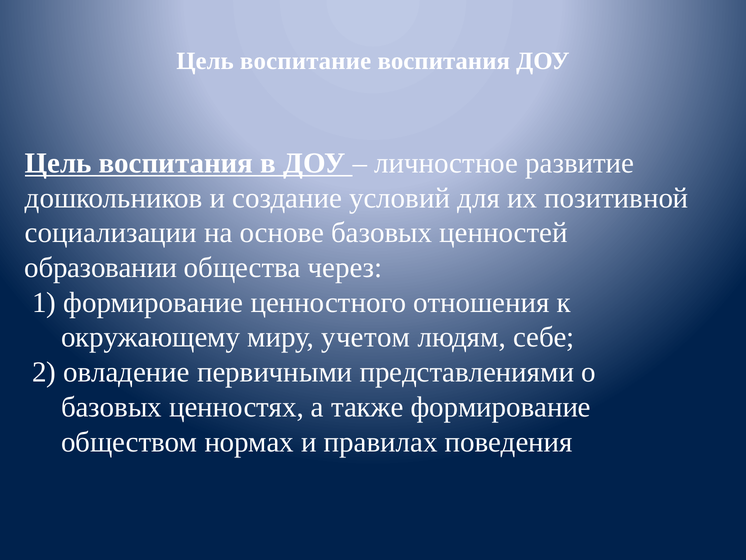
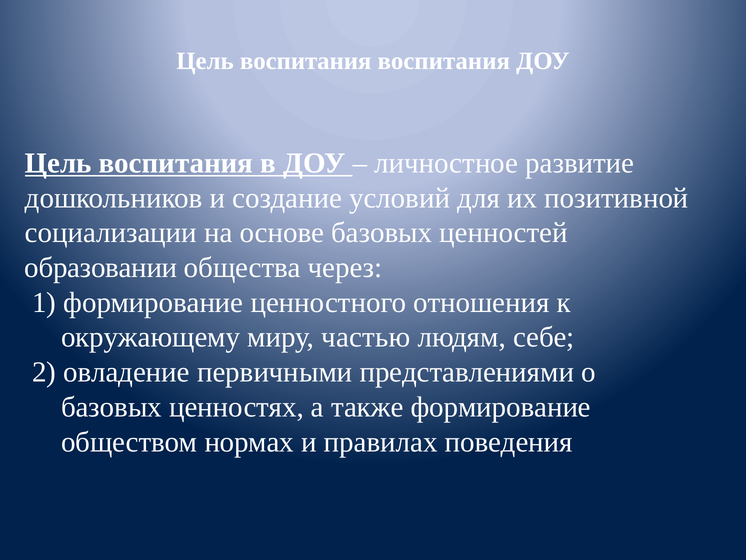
воспитание: воспитание -> воспитания (306, 61)
учетом: учетом -> частью (366, 337)
